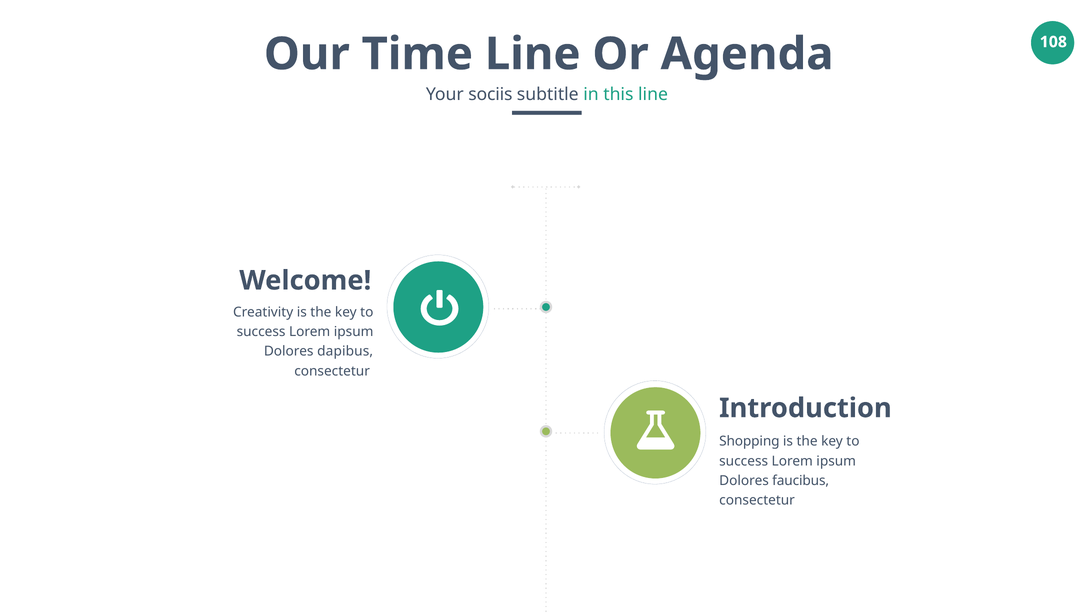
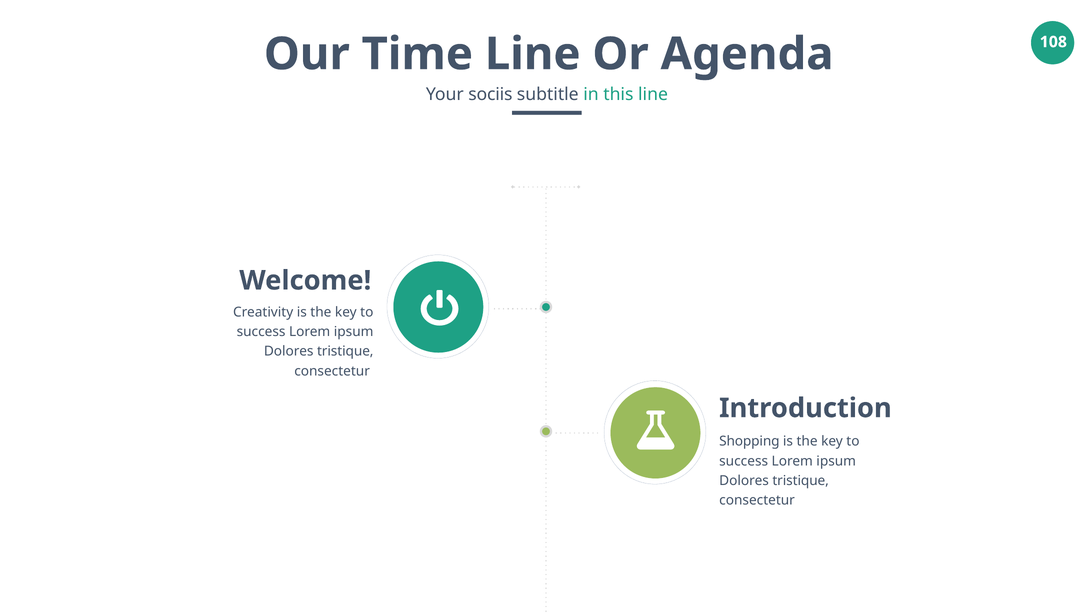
dapibus: dapibus -> tristique (345, 351)
faucibus: faucibus -> tristique (801, 480)
